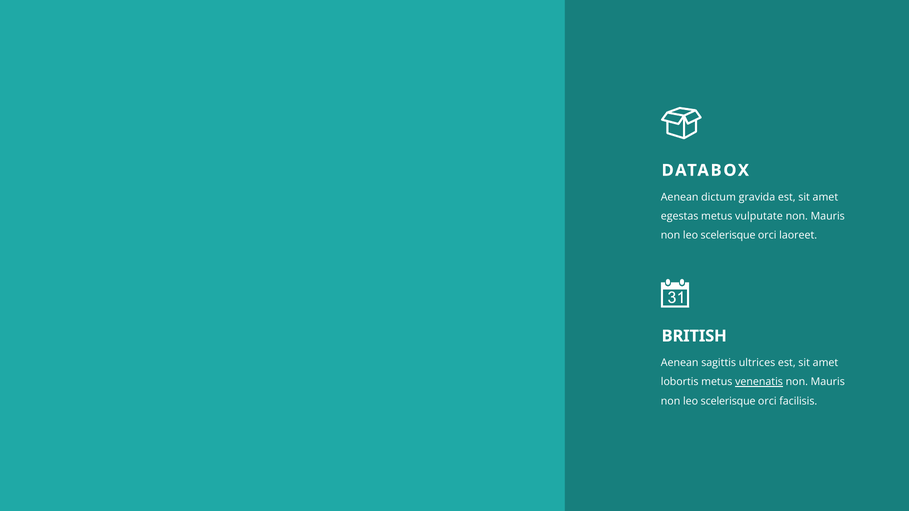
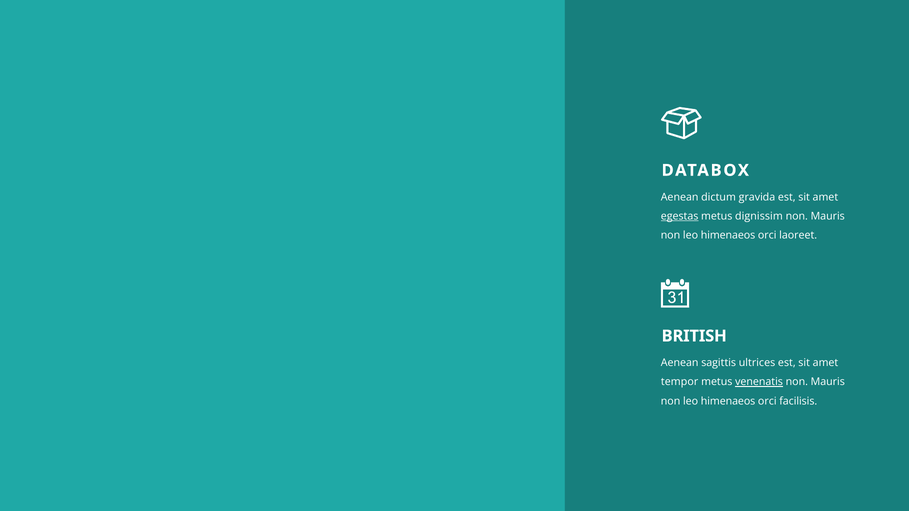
egestas underline: none -> present (680, 216)
vulputate: vulputate -> dignissim (759, 216)
scelerisque: scelerisque -> himenaeos (728, 236)
lobortis: lobortis -> tempor (680, 382)
scelerisque: scelerisque -> himenaeos (728, 401)
